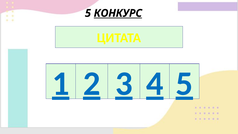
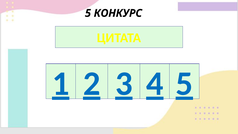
КОНКУРС underline: present -> none (118, 13)
